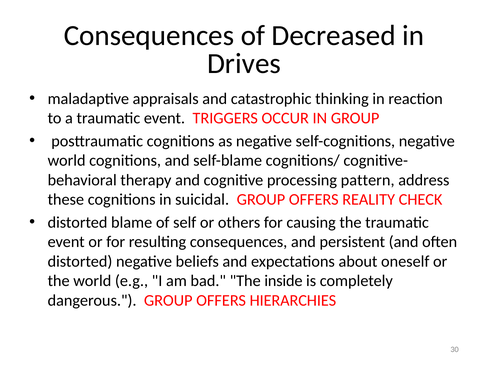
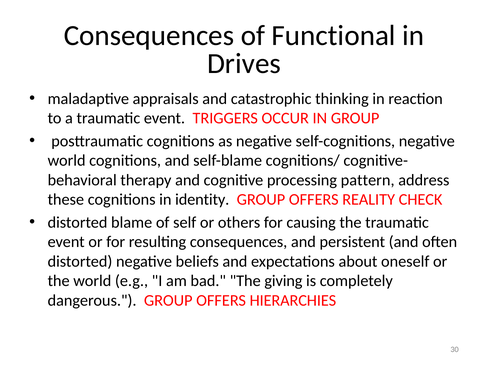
Decreased: Decreased -> Functional (334, 36)
suicidal: suicidal -> identity (202, 200)
inside: inside -> giving (283, 281)
